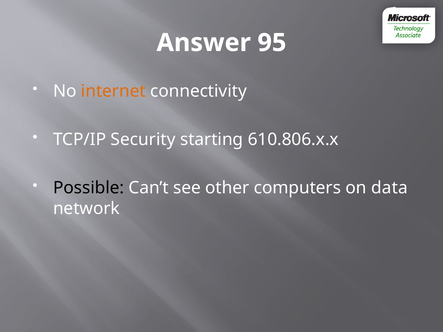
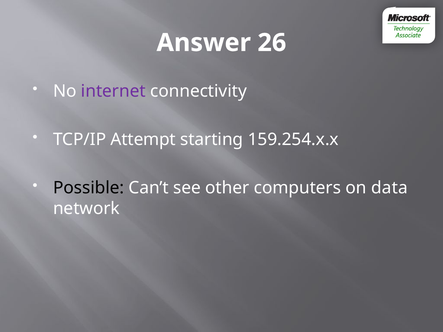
95: 95 -> 26 (272, 43)
internet colour: orange -> purple (113, 91)
Security: Security -> Attempt (143, 140)
610.806.x.x: 610.806.x.x -> 159.254.x.x (293, 140)
